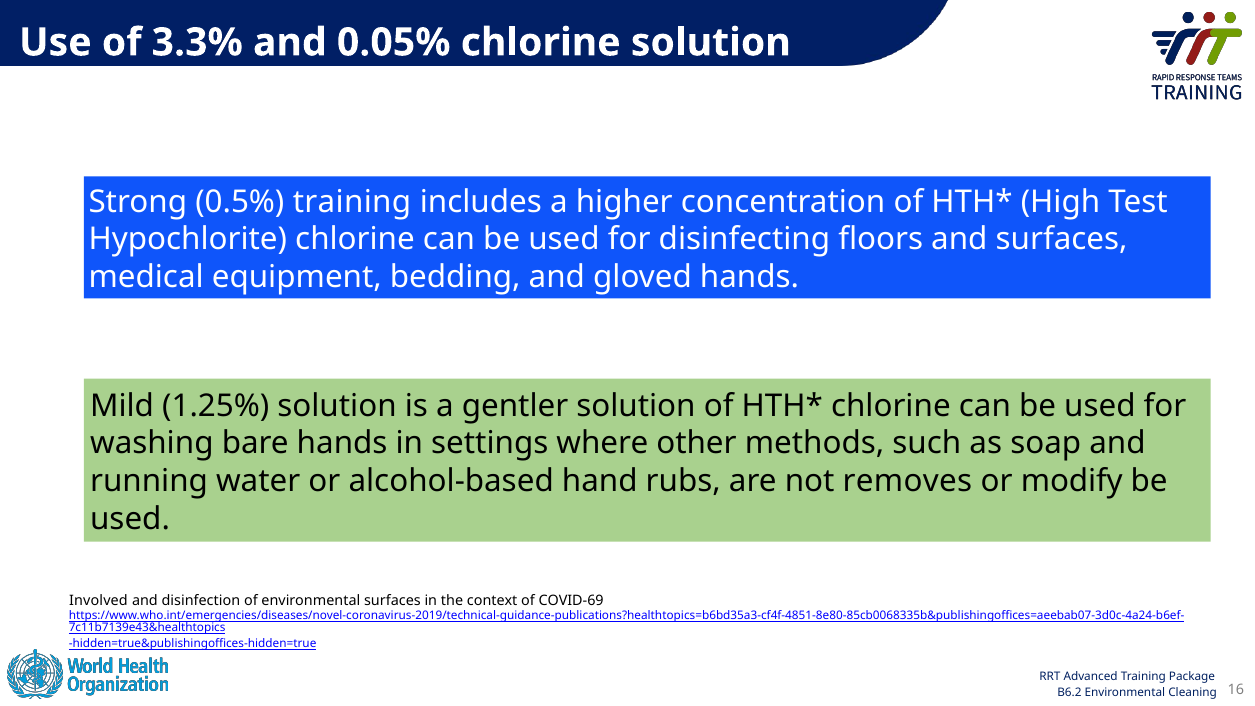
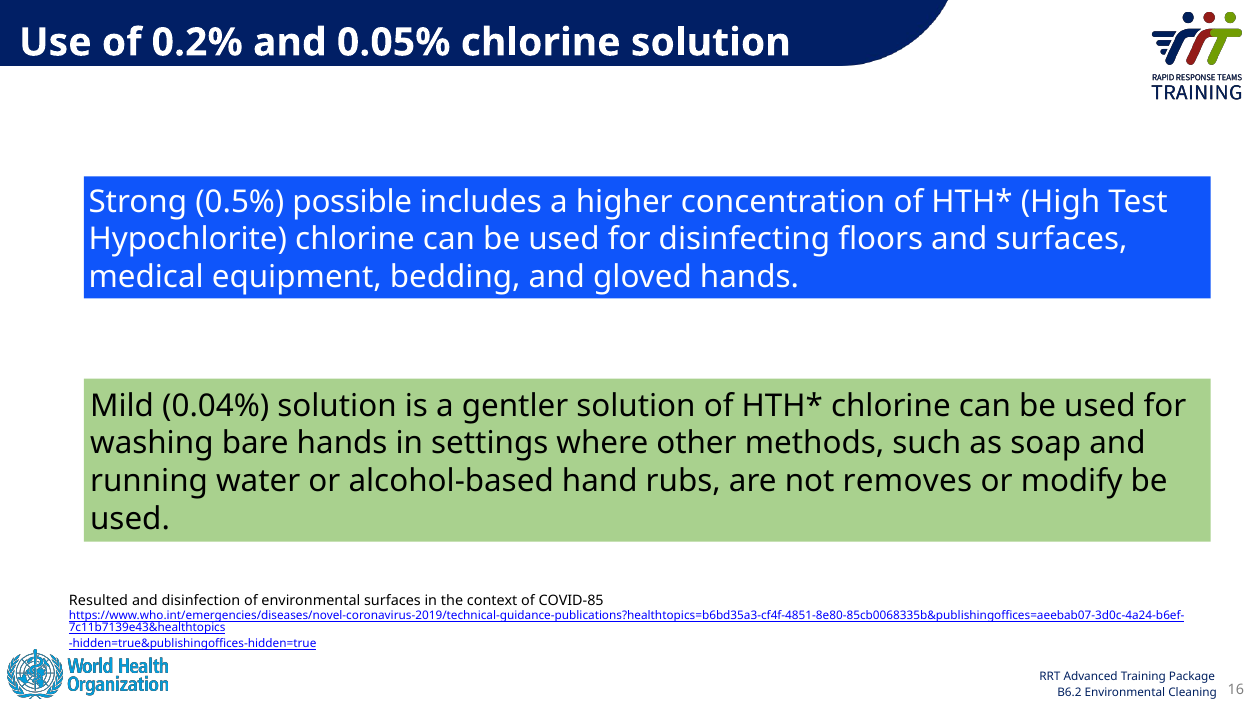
3.3%: 3.3% -> 0.2% (197, 42)
0.5% training: training -> possible (352, 202)
1.25%: 1.25% -> 0.04% (216, 406)
Involved: Involved -> Resulted (98, 601)
COVID-69: COVID-69 -> COVID-85 (571, 601)
